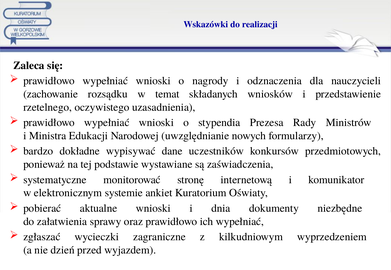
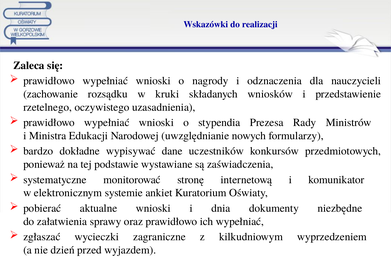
temat: temat -> kruki (167, 94)
